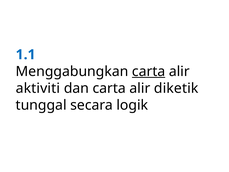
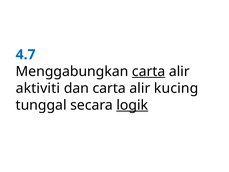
1.1: 1.1 -> 4.7 (26, 55)
diketik: diketik -> kucing (176, 88)
logik underline: none -> present (132, 105)
